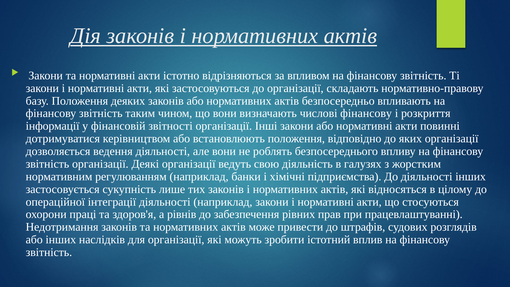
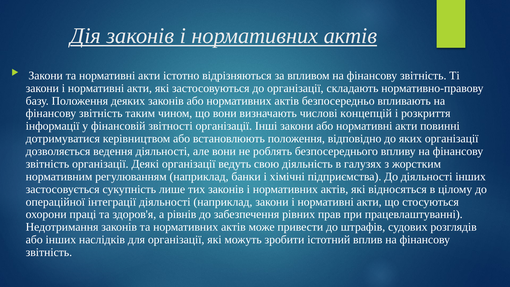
числові фінансову: фінансову -> концепцій (366, 113)
